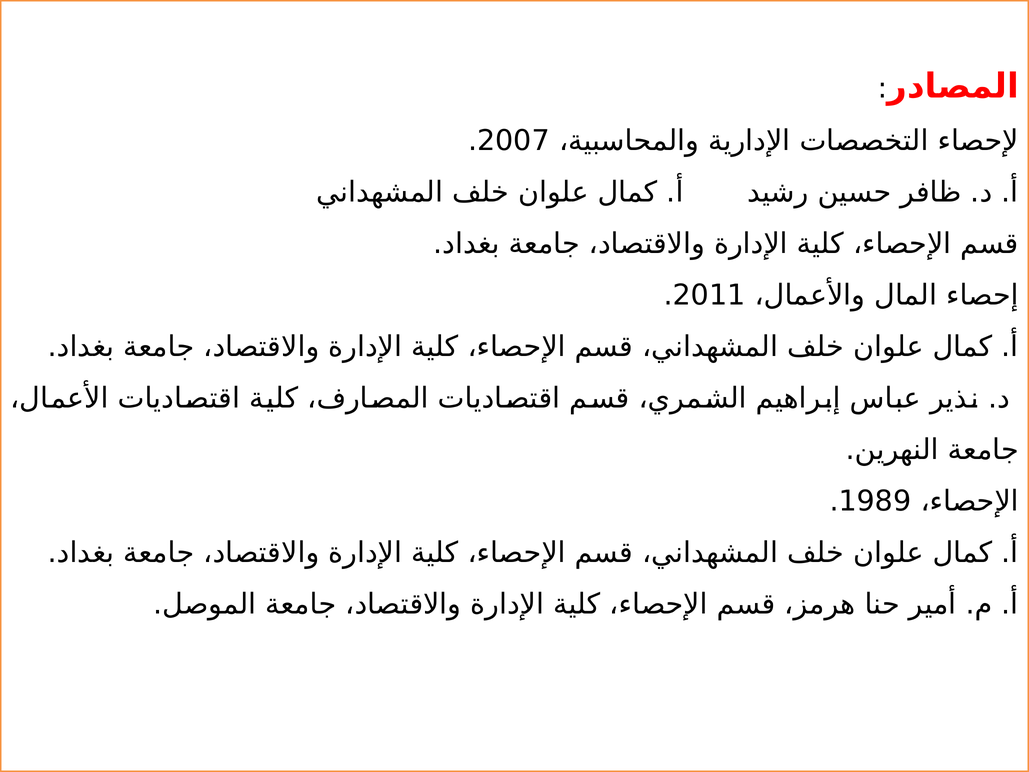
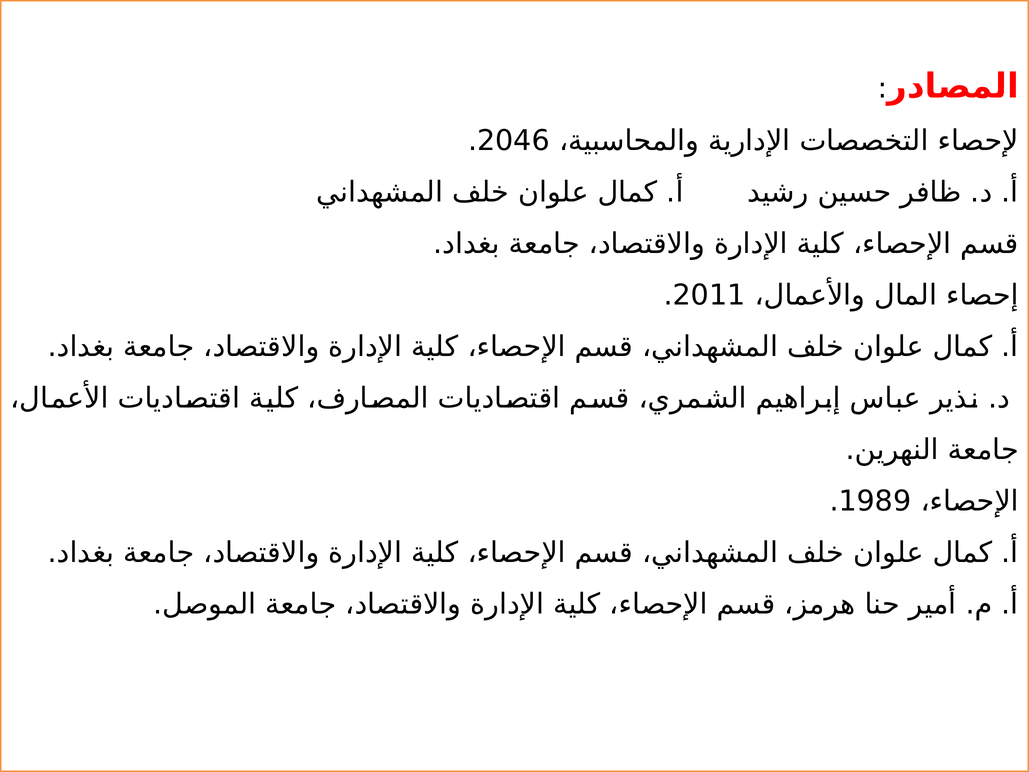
2007: 2007 -> 2046 (513, 141)
